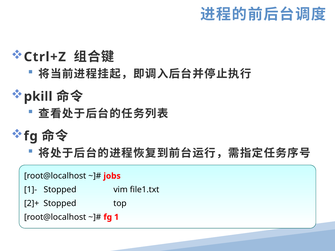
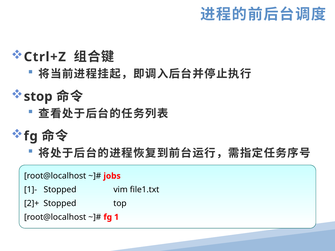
pkill: pkill -> stop (38, 97)
